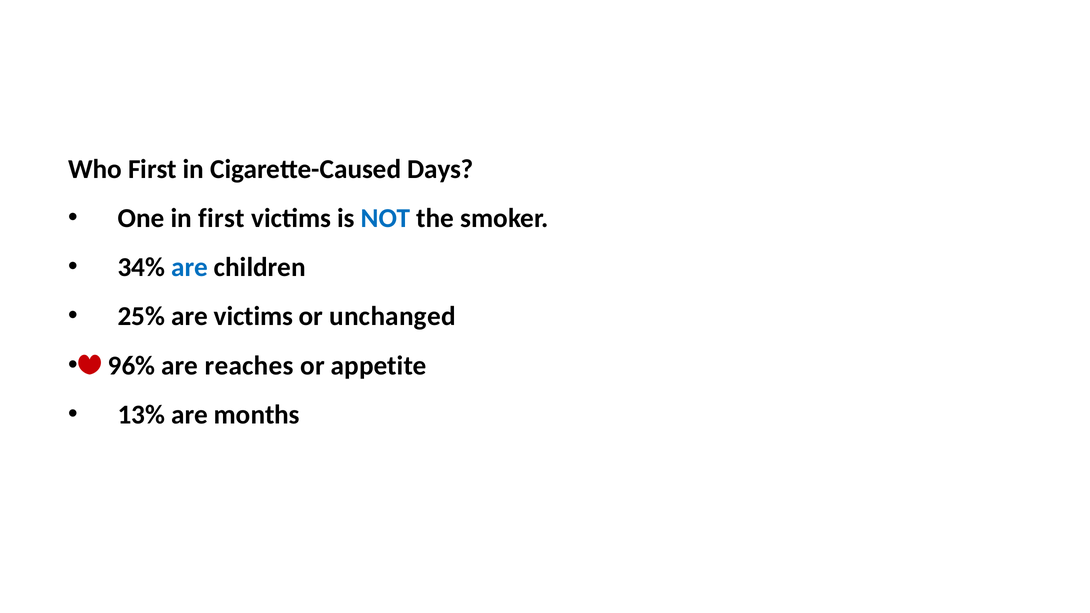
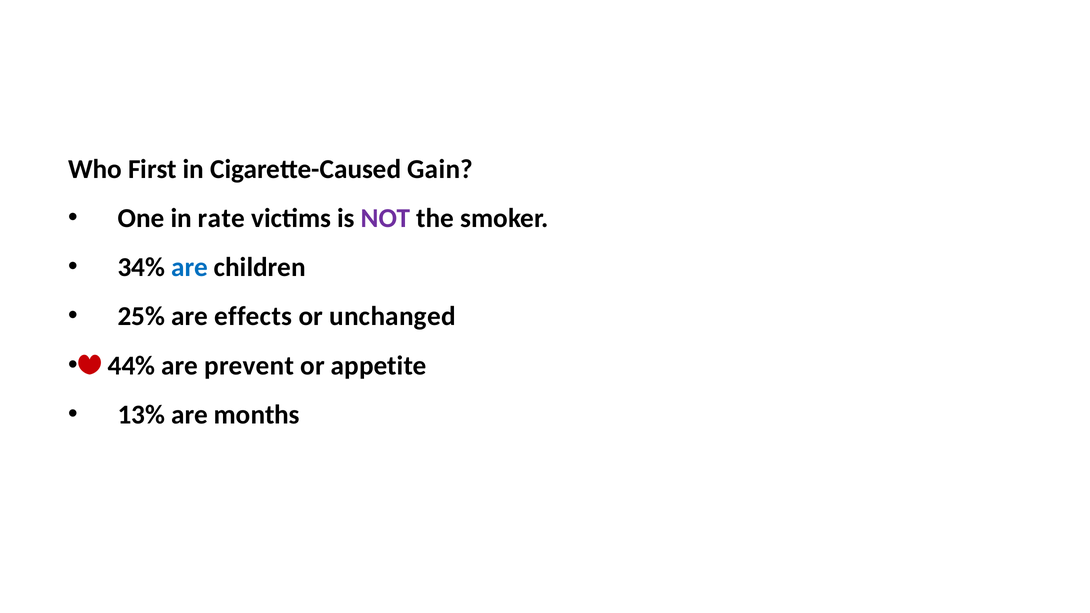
Days: Days -> Gain (440, 169)
in first: first -> rate (221, 218)
NOT colour: blue -> purple (386, 218)
are victims: victims -> effects (253, 317)
96%: 96% -> 44% (132, 366)
reaches: reaches -> prevent (249, 366)
